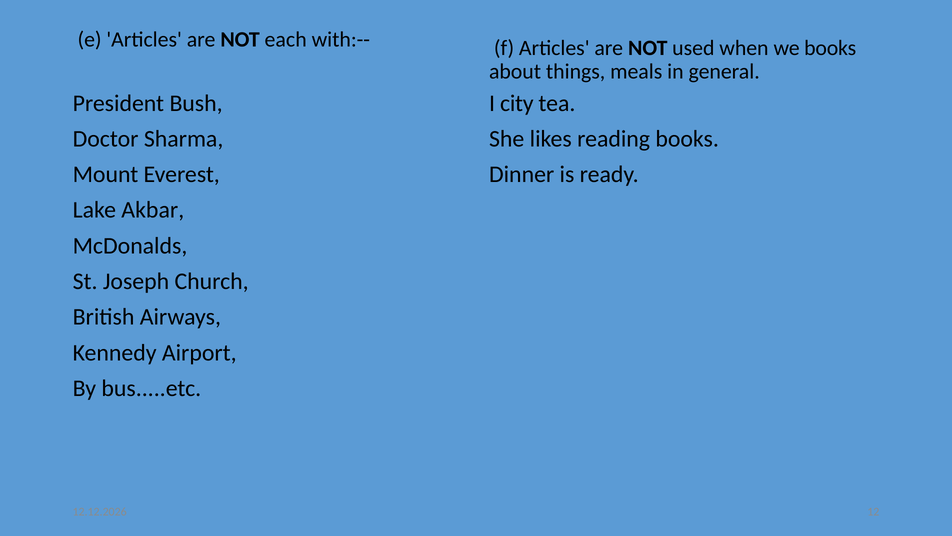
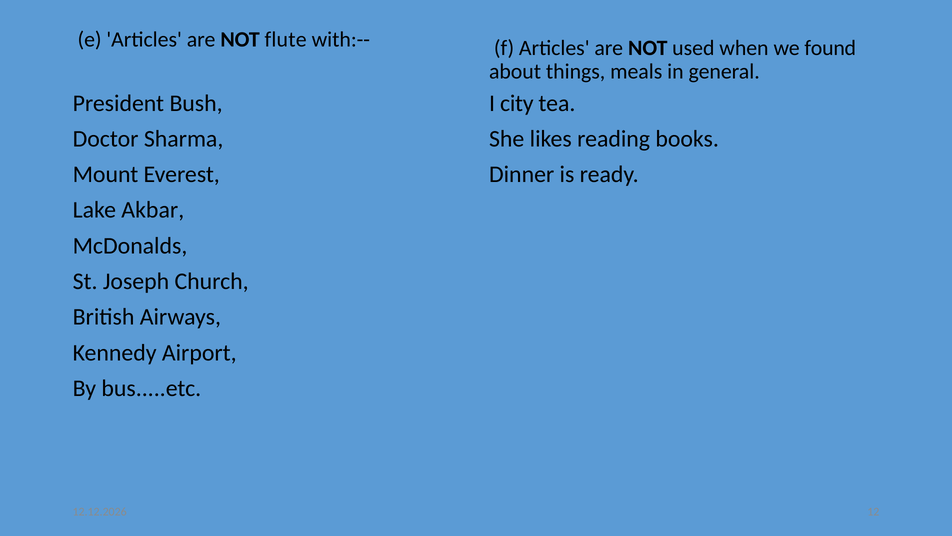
each: each -> flute (286, 39)
we books: books -> found (830, 48)
